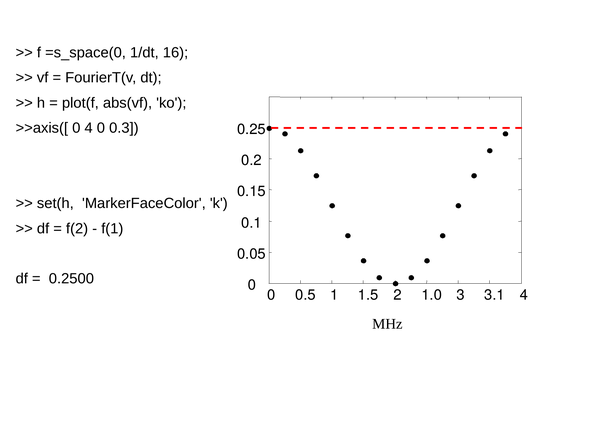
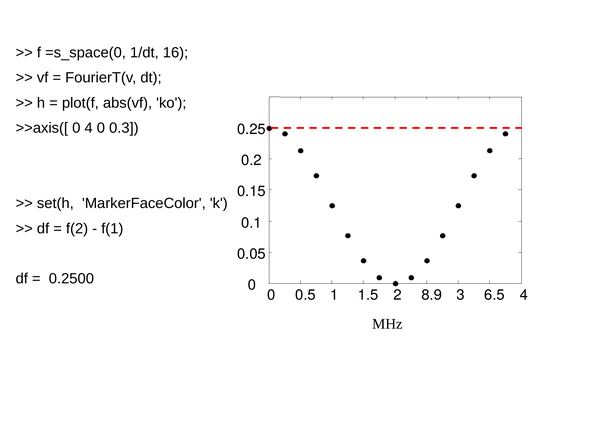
1.0: 1.0 -> 8.9 (432, 295)
3.1: 3.1 -> 6.5 (495, 295)
